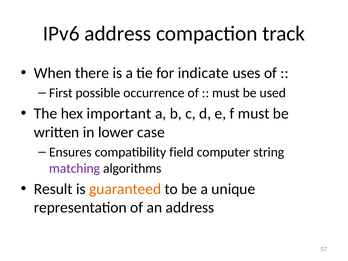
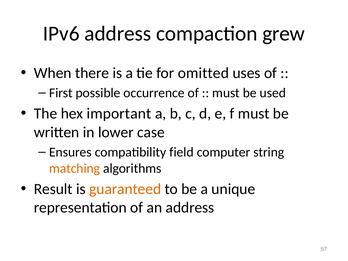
track: track -> grew (284, 34)
indicate: indicate -> omitted (203, 73)
matching colour: purple -> orange (75, 168)
